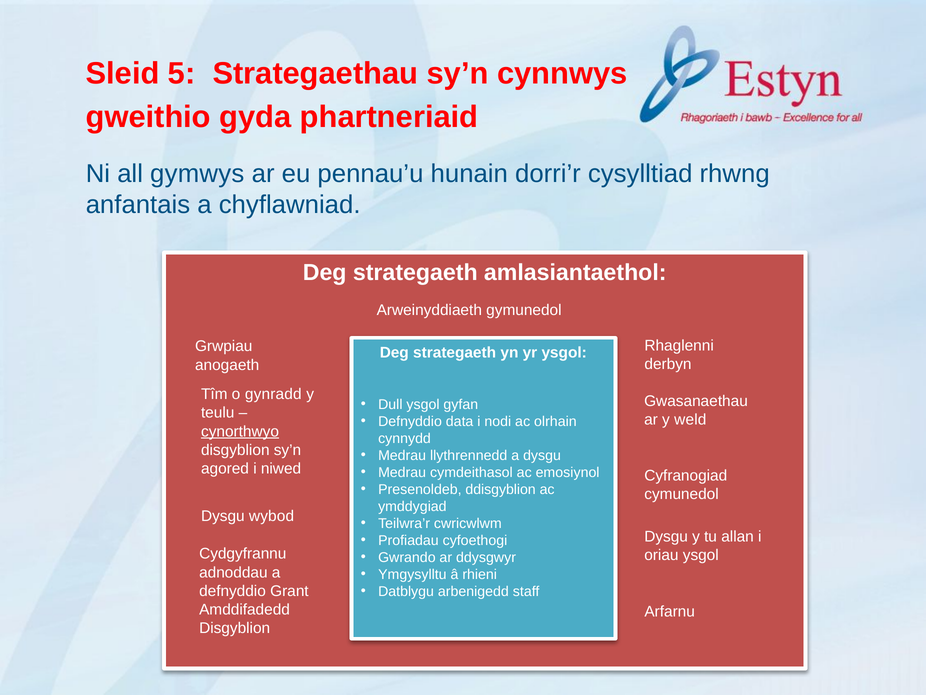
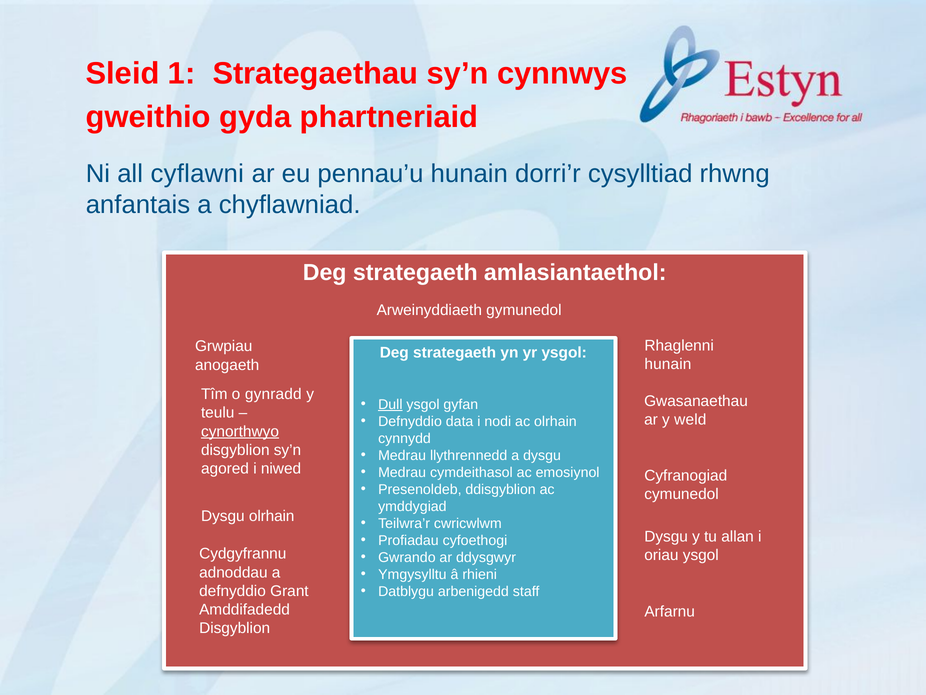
5: 5 -> 1 (182, 74)
gymwys: gymwys -> cyflawni (197, 174)
derbyn: derbyn -> hunain (668, 364)
Dull underline: none -> present (390, 404)
Dysgu wybod: wybod -> olrhain (272, 516)
